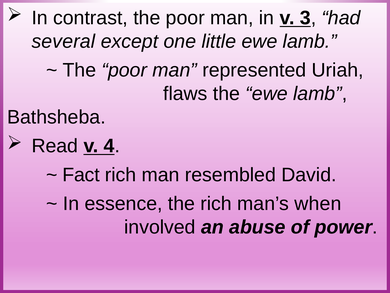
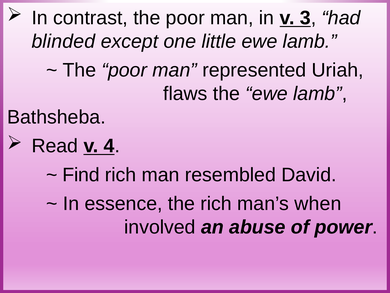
several: several -> blinded (63, 41)
Fact: Fact -> Find (81, 175)
